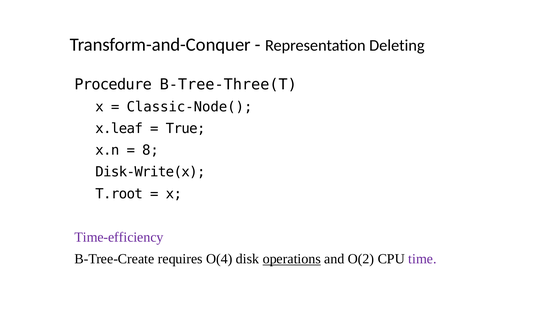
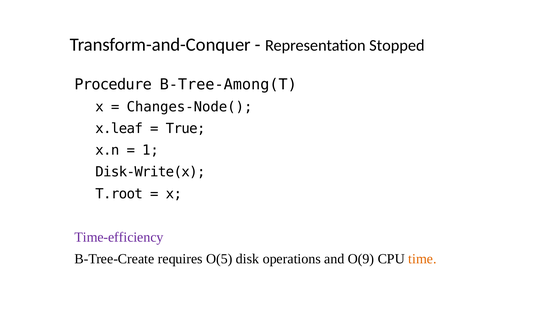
Deleting: Deleting -> Stopped (397, 45)
B-Tree-Three(T: B-Tree-Three(T -> B-Tree-Among(T (228, 84)
Classic-Node(: Classic-Node( -> Changes-Node( (190, 107)
8: 8 -> 1 (150, 150)
O(4: O(4 -> O(5 (219, 259)
operations underline: present -> none (292, 259)
O(2: O(2 -> O(9 (361, 259)
time colour: purple -> orange (422, 259)
